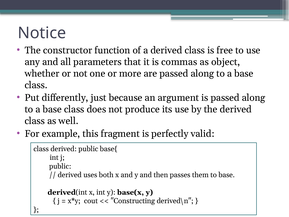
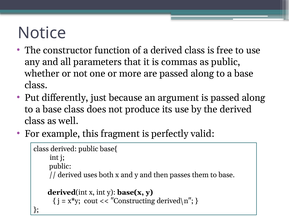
as object: object -> public (226, 62)
